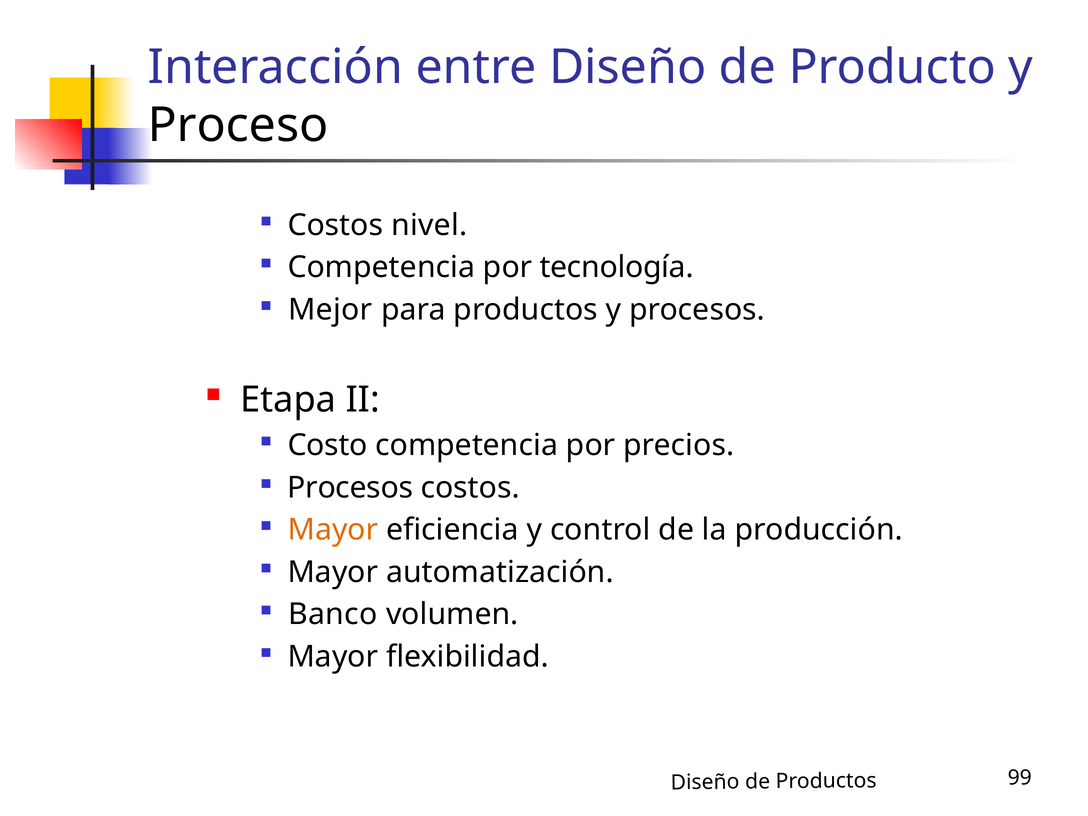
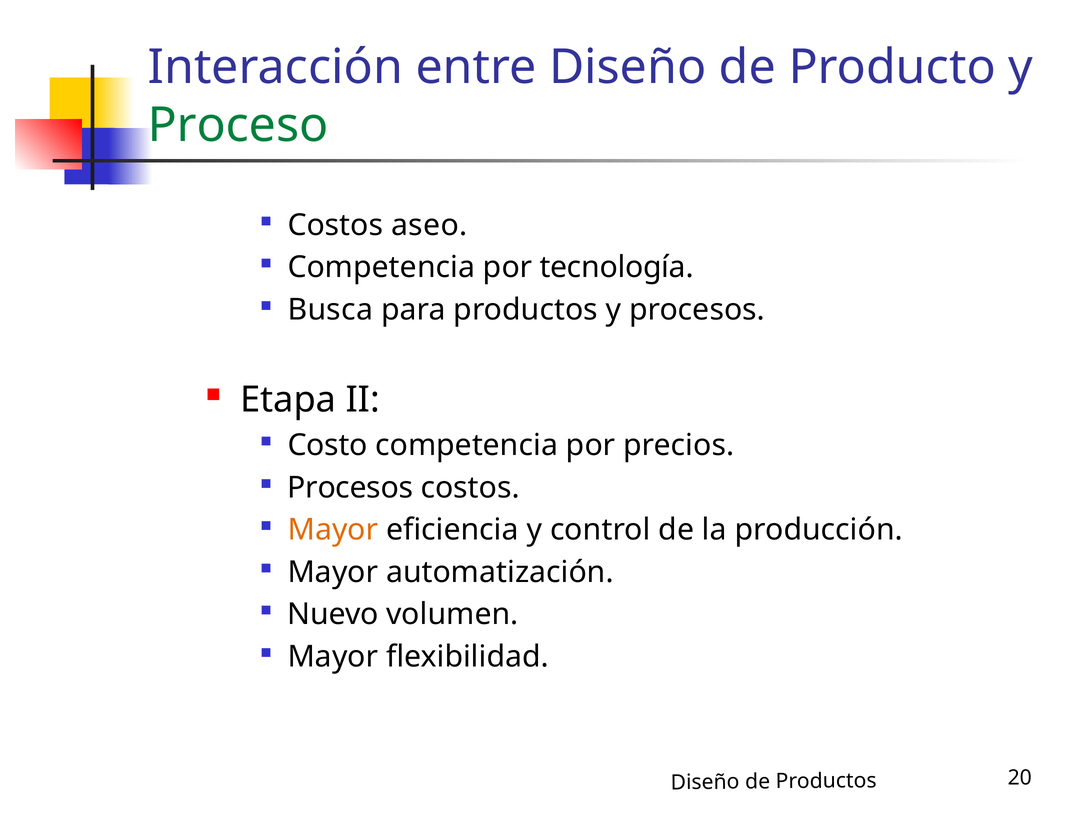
Proceso colour: black -> green (238, 125)
nivel: nivel -> aseo (429, 225)
Mejor: Mejor -> Busca (330, 310)
Banco: Banco -> Nuevo (333, 615)
99: 99 -> 20 (1020, 778)
